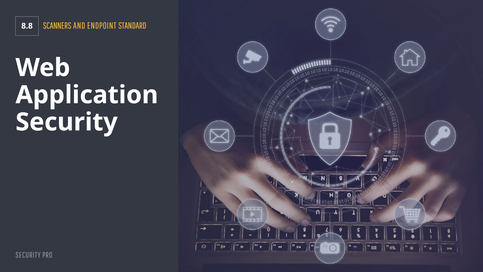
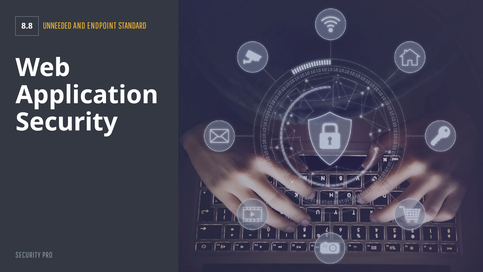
SCANNERS: SCANNERS -> UNNEEDED (57, 26)
